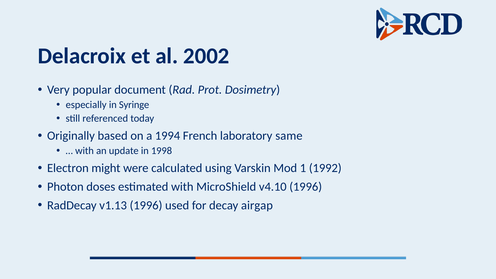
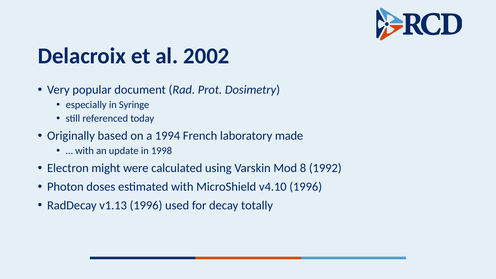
same: same -> made (289, 136)
1: 1 -> 8 (303, 168)
airgap: airgap -> totally (257, 205)
